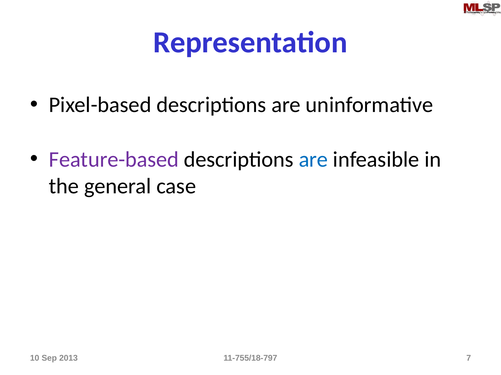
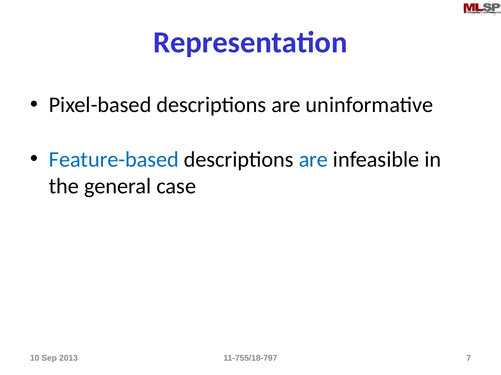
Feature-based colour: purple -> blue (114, 160)
